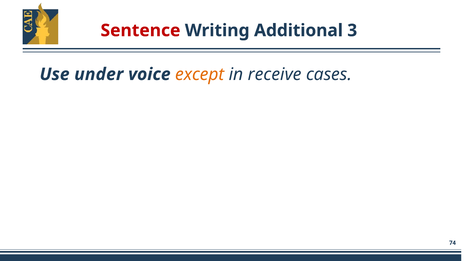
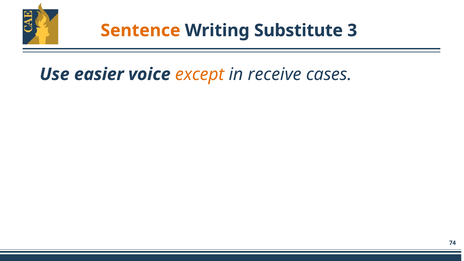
Sentence colour: red -> orange (140, 30)
Additional: Additional -> Substitute (298, 30)
under: under -> easier (99, 74)
